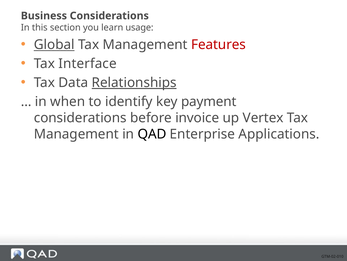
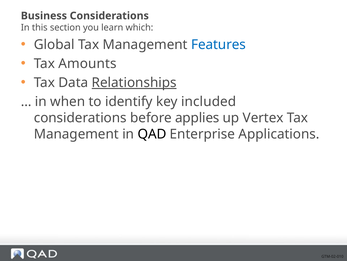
usage: usage -> which (139, 28)
Global underline: present -> none (54, 45)
Features colour: red -> blue (218, 45)
Interface: Interface -> Amounts (88, 64)
payment: payment -> included (209, 101)
invoice: invoice -> applies (197, 118)
